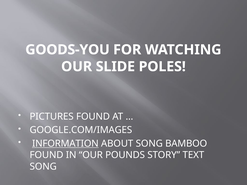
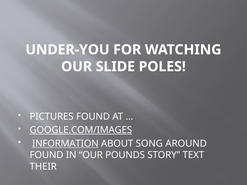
GOODS-YOU: GOODS-YOU -> UNDER-YOU (67, 50)
GOOGLE.COM/IMAGES underline: none -> present (81, 130)
BAMBOO: BAMBOO -> AROUND (186, 144)
SONG: SONG -> THEIR (43, 167)
